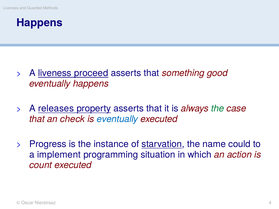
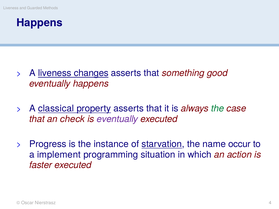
proceed: proceed -> changes (91, 73)
releases: releases -> classical (56, 109)
eventually colour: blue -> purple (117, 119)
could: could -> occur (239, 144)
count: count -> faster (41, 165)
